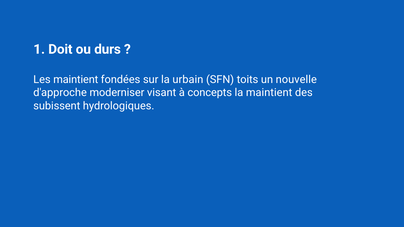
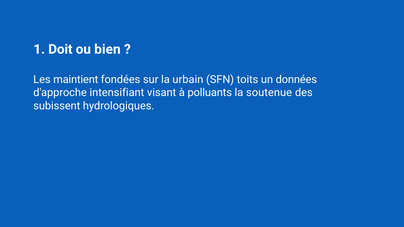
durs: durs -> bien (107, 49)
nouvelle: nouvelle -> données (296, 80)
moderniser: moderniser -> intensifiant (117, 93)
concepts: concepts -> polluants (210, 93)
la maintient: maintient -> soutenue (269, 93)
